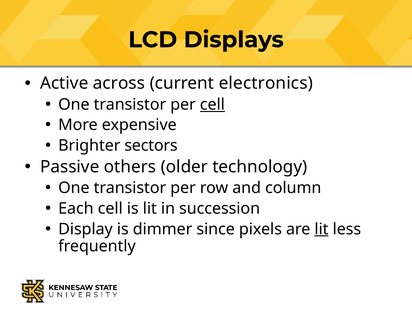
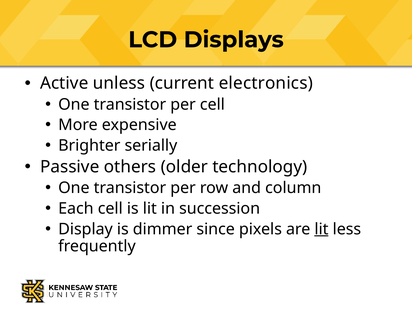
across: across -> unless (119, 83)
cell underline: present -> none (212, 104)
sectors: sectors -> serially (151, 146)
